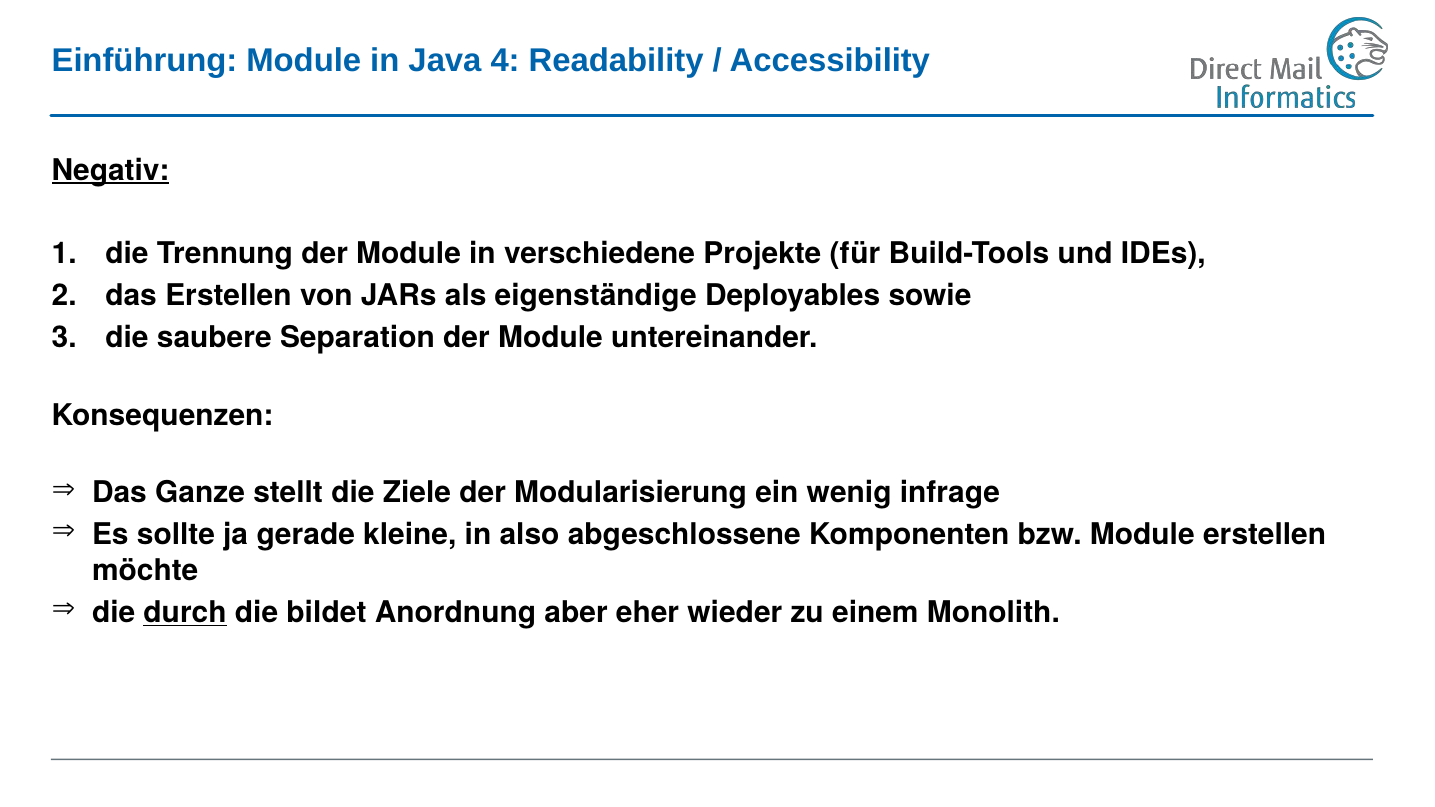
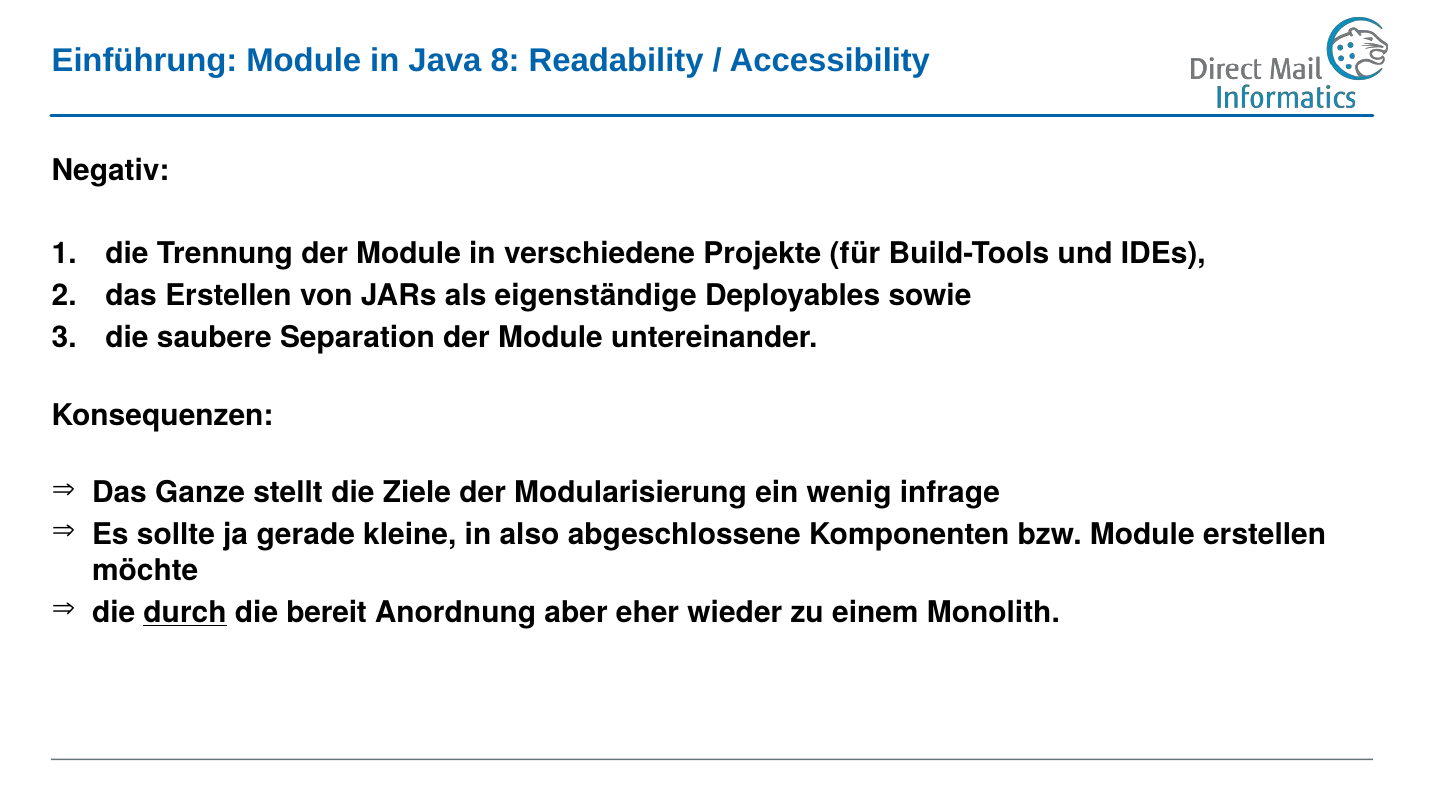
4: 4 -> 8 (505, 60)
Negativ underline: present -> none (111, 170)
bildet: bildet -> bereit (327, 613)
